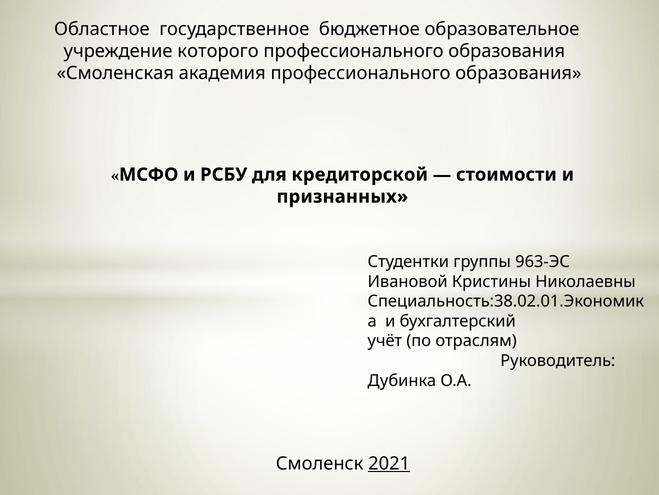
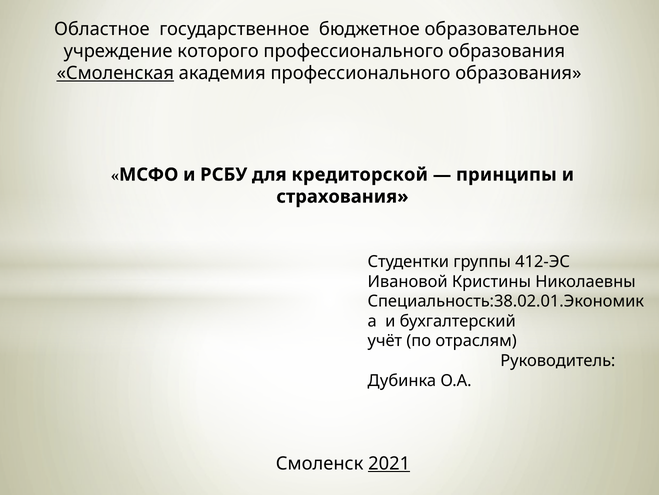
Смоленская underline: none -> present (115, 73)
стоимости: стоимости -> принципы (506, 174)
признанных: признанных -> страхования (342, 196)
963-ЭС: 963-ЭС -> 412-ЭС (543, 261)
